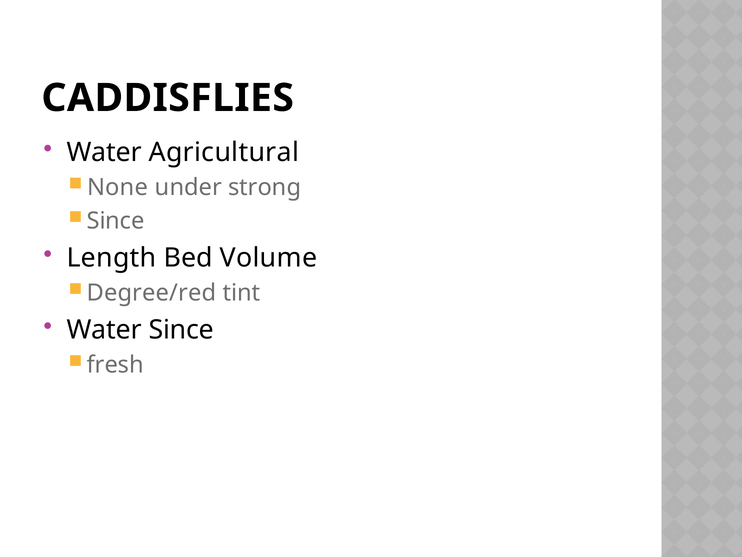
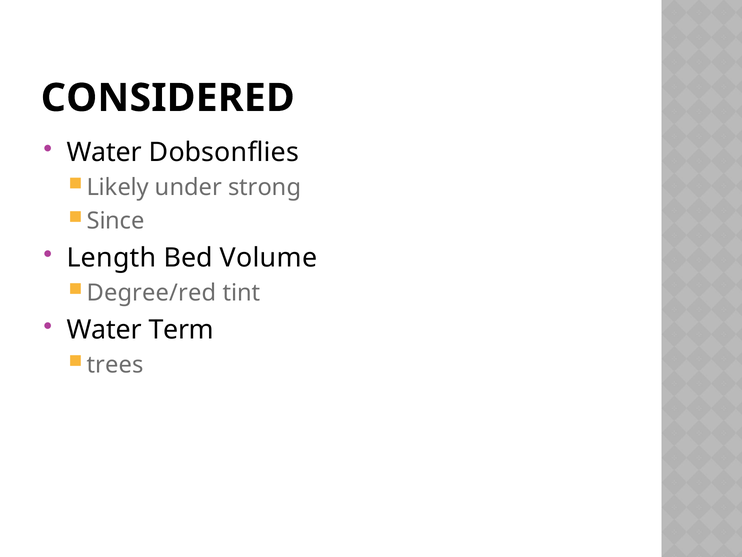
CADDISFLIES: CADDISFLIES -> CONSIDERED (168, 98)
Agricultural: Agricultural -> Dobsonflies (224, 152)
None: None -> Likely (118, 187)
Water Since: Since -> Term (181, 330)
fresh: fresh -> trees (115, 365)
